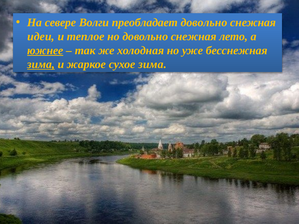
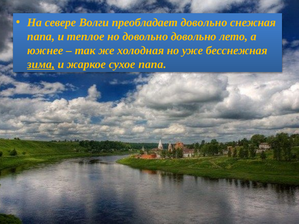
идеи: идеи -> папа (41, 36)
но довольно снежная: снежная -> довольно (194, 36)
южнее underline: present -> none (45, 50)
сухое зима: зима -> папа (152, 64)
